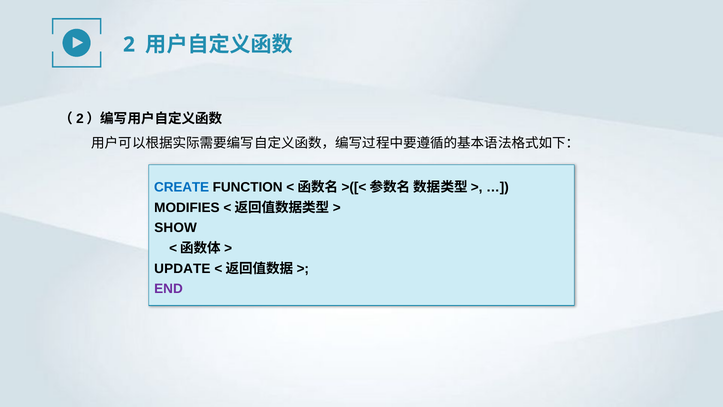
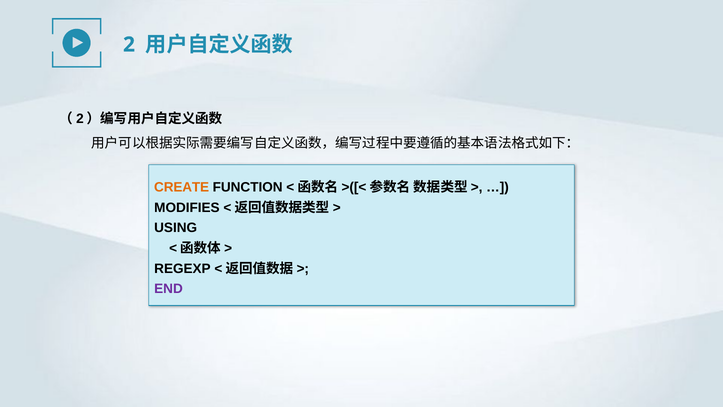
CREATE colour: blue -> orange (182, 187)
SHOW: SHOW -> USING (176, 228)
UPDATE: UPDATE -> REGEXP (182, 268)
